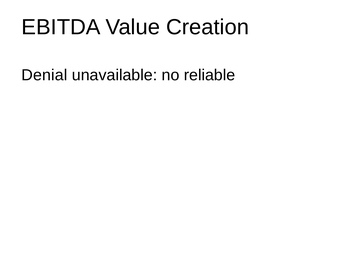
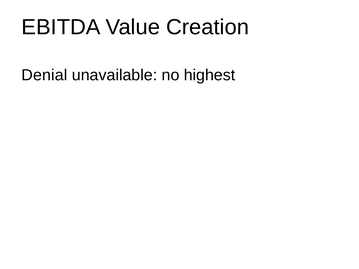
reliable: reliable -> highest (210, 75)
